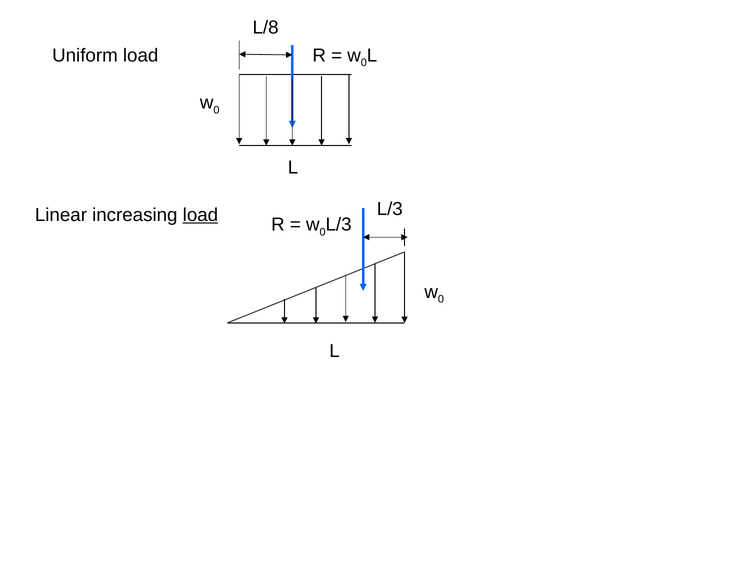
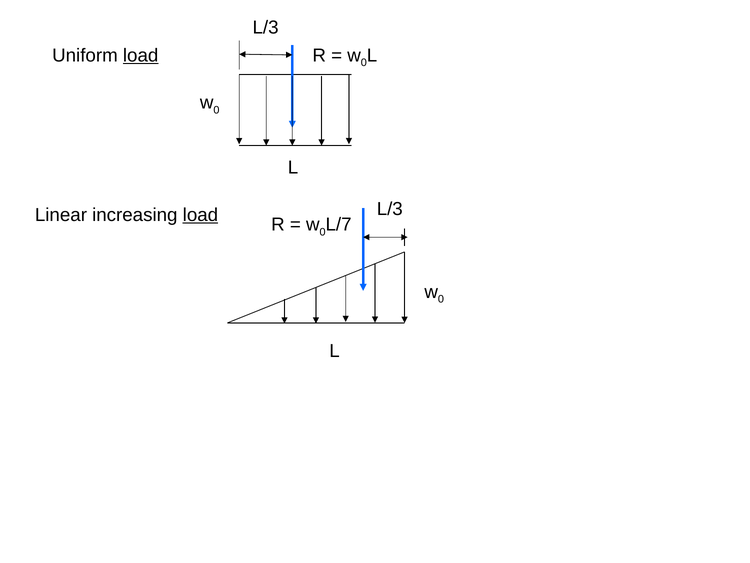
L/8: L/8 -> L/3 (266, 28)
load underline: none -> present (141, 55)
L/3: L/3 -> L/7 (339, 225)
